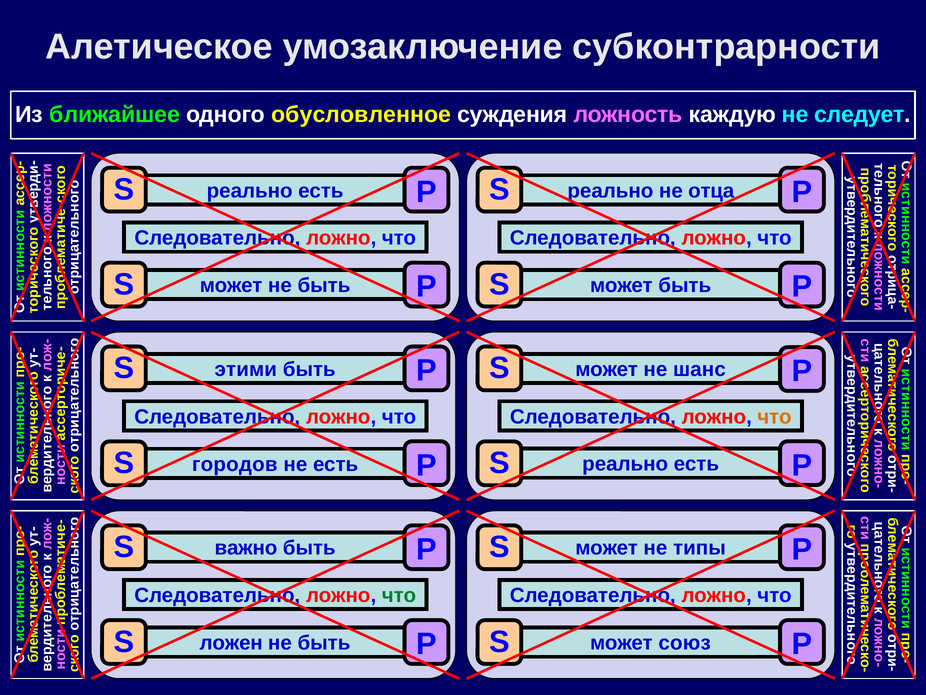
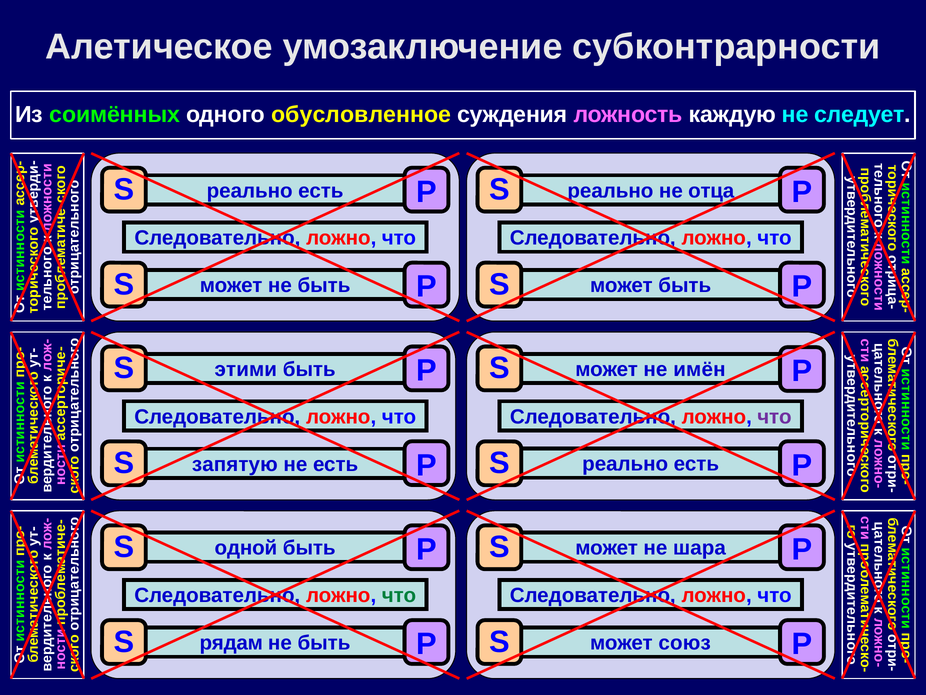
ближайшее: ближайшее -> соимённых (115, 115)
шанс: шанс -> имён (699, 369)
что colour: orange -> purple (774, 417)
городов: городов -> запятую (235, 464)
важно: важно -> одной (246, 548)
типы: типы -> шара (699, 548)
ложен: ложен -> рядам (231, 643)
